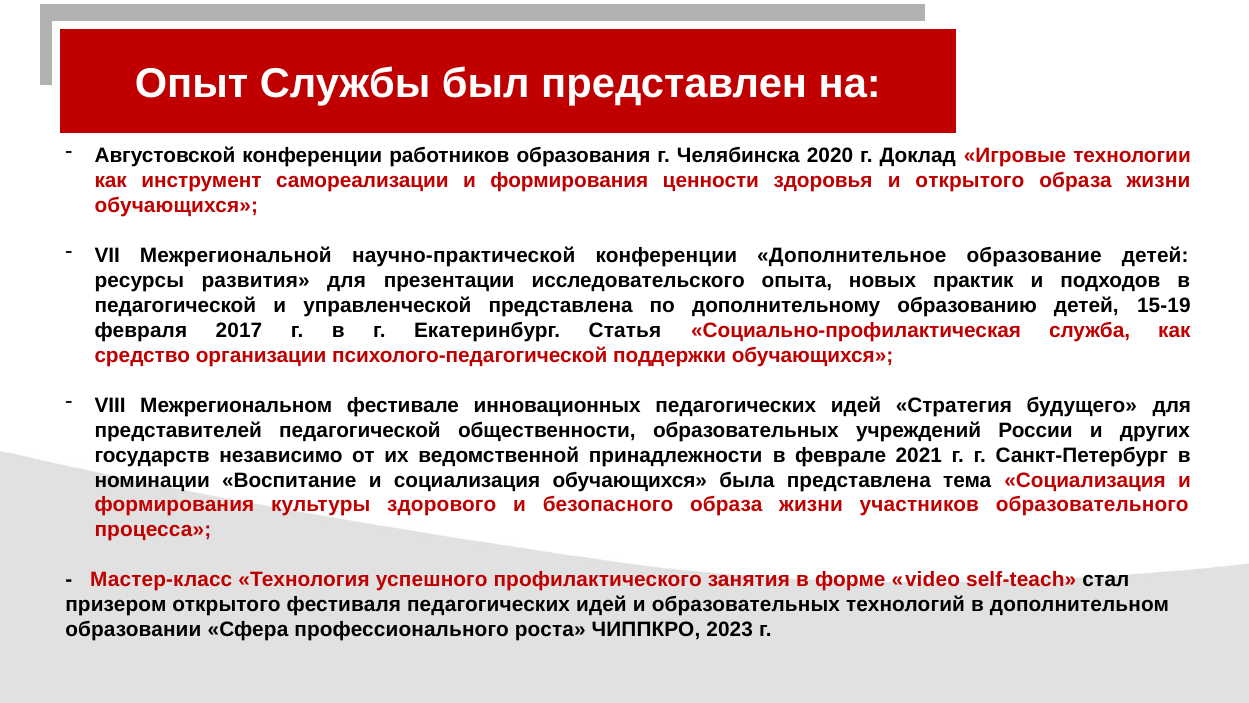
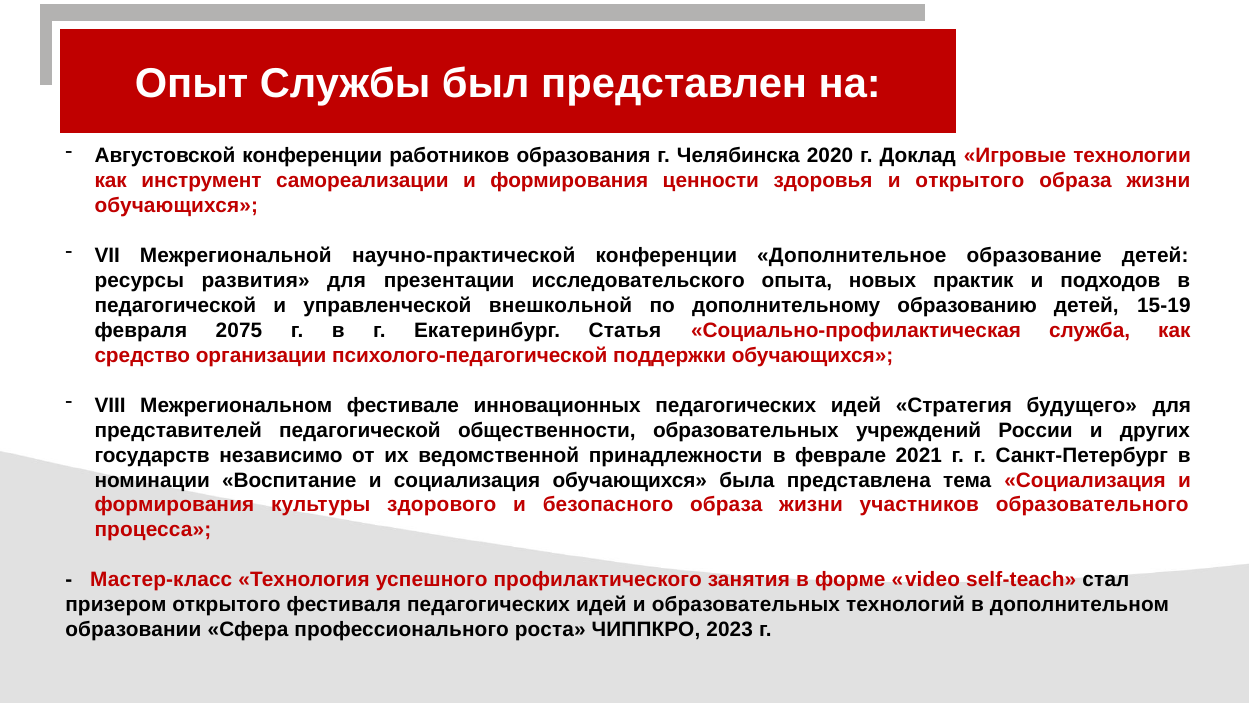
управленческой представлена: представлена -> внешкольной (560, 305)
2017: 2017 -> 2075 (239, 330)
